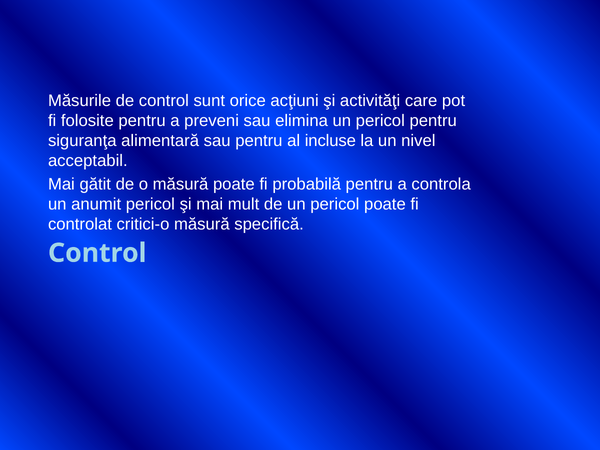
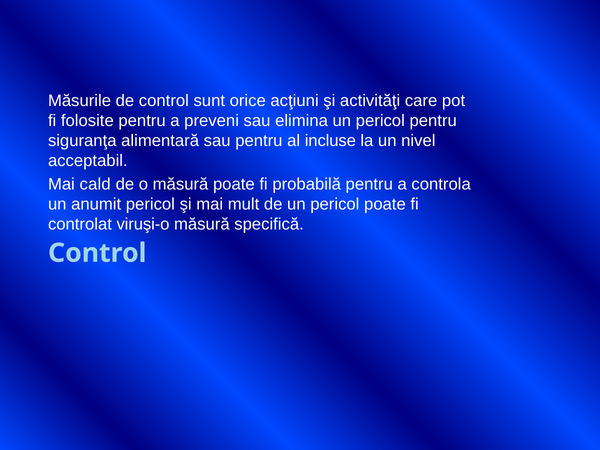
gătit: gătit -> cald (95, 184)
critici-o: critici-o -> viruşi-o (143, 224)
